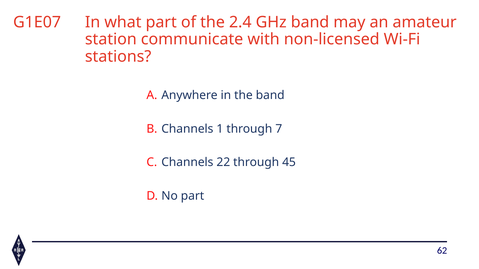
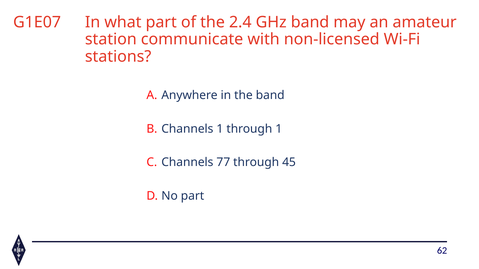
through 7: 7 -> 1 (279, 129)
22: 22 -> 77 (223, 163)
